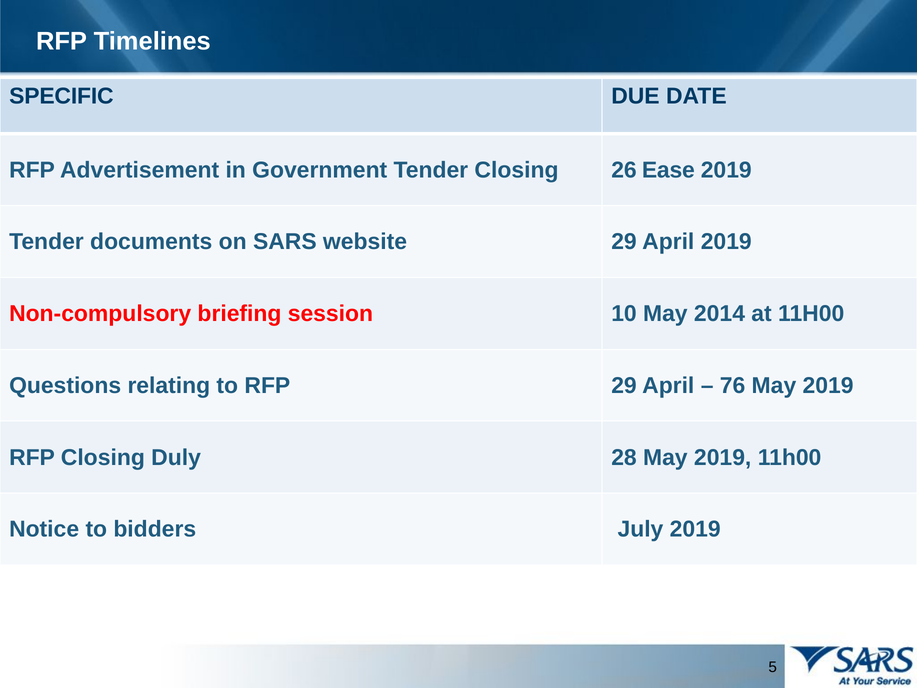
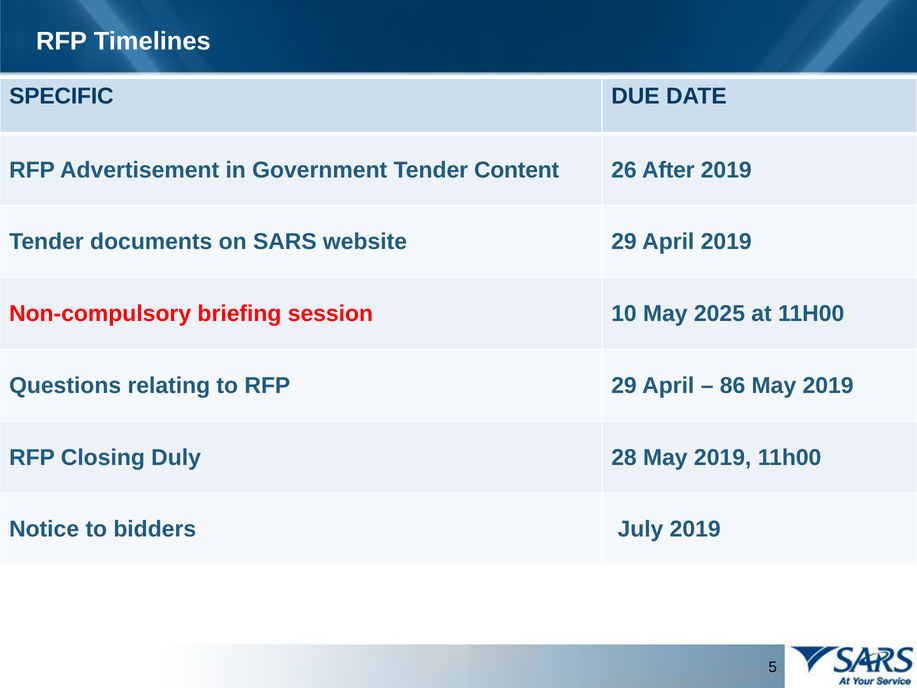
Tender Closing: Closing -> Content (517, 170)
Ease: Ease -> After (668, 170)
2014: 2014 -> 2025 (719, 314)
76: 76 -> 86 (733, 385)
